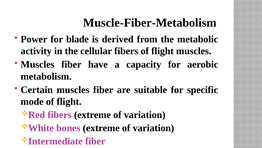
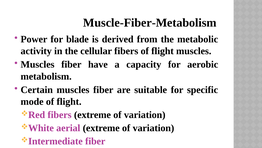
bones: bones -> aerial (68, 128)
